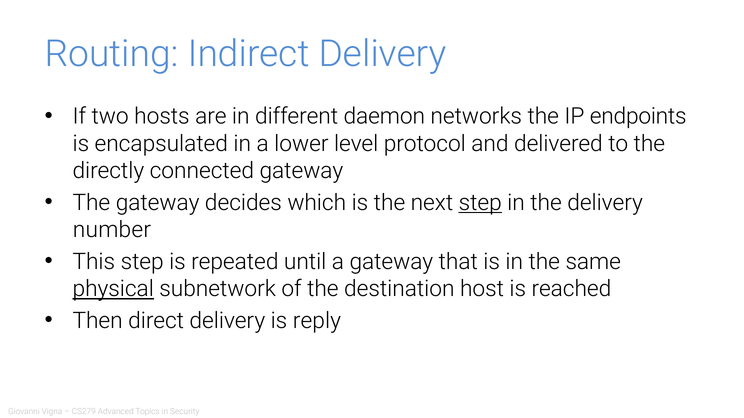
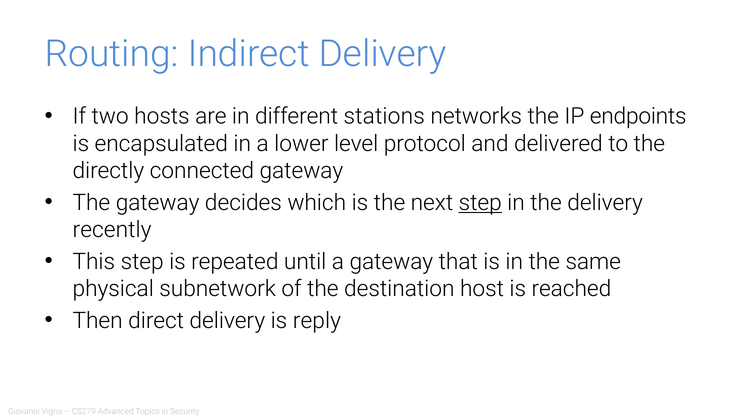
daemon: daemon -> stations (384, 117)
number: number -> recently (112, 230)
physical underline: present -> none (113, 289)
